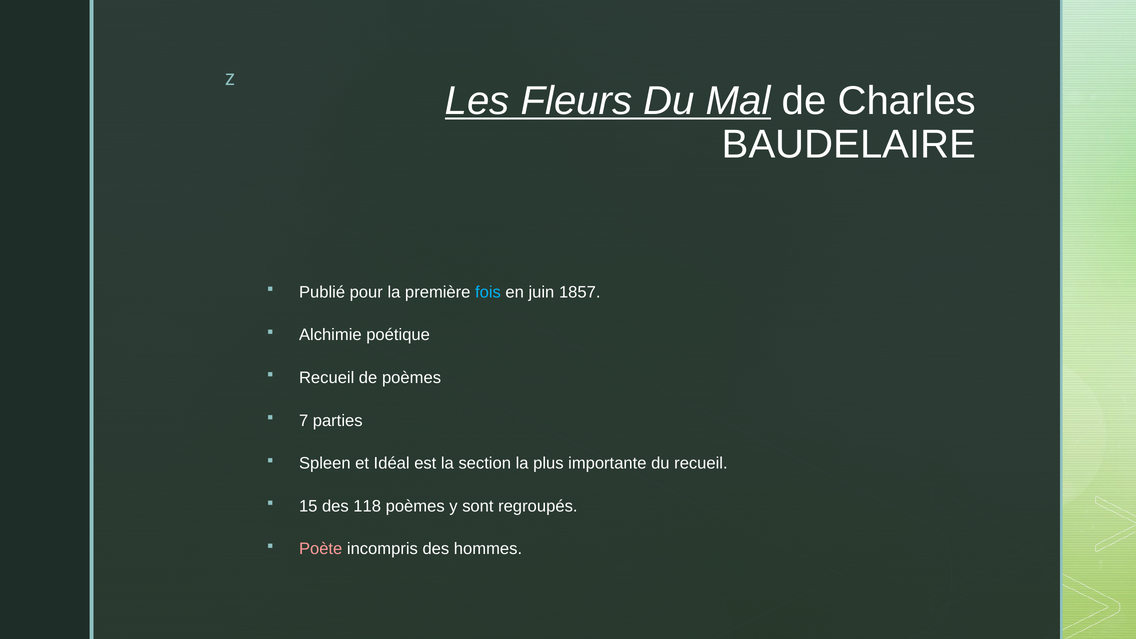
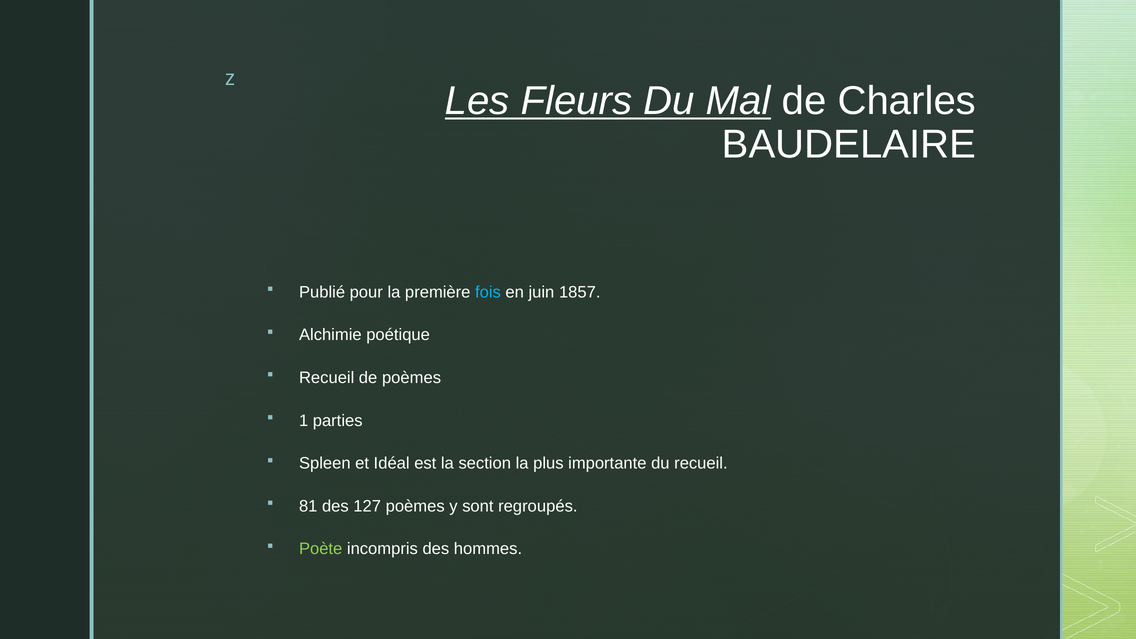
7: 7 -> 1 (304, 421)
15: 15 -> 81 (308, 506)
118: 118 -> 127 (367, 506)
Poète colour: pink -> light green (321, 549)
